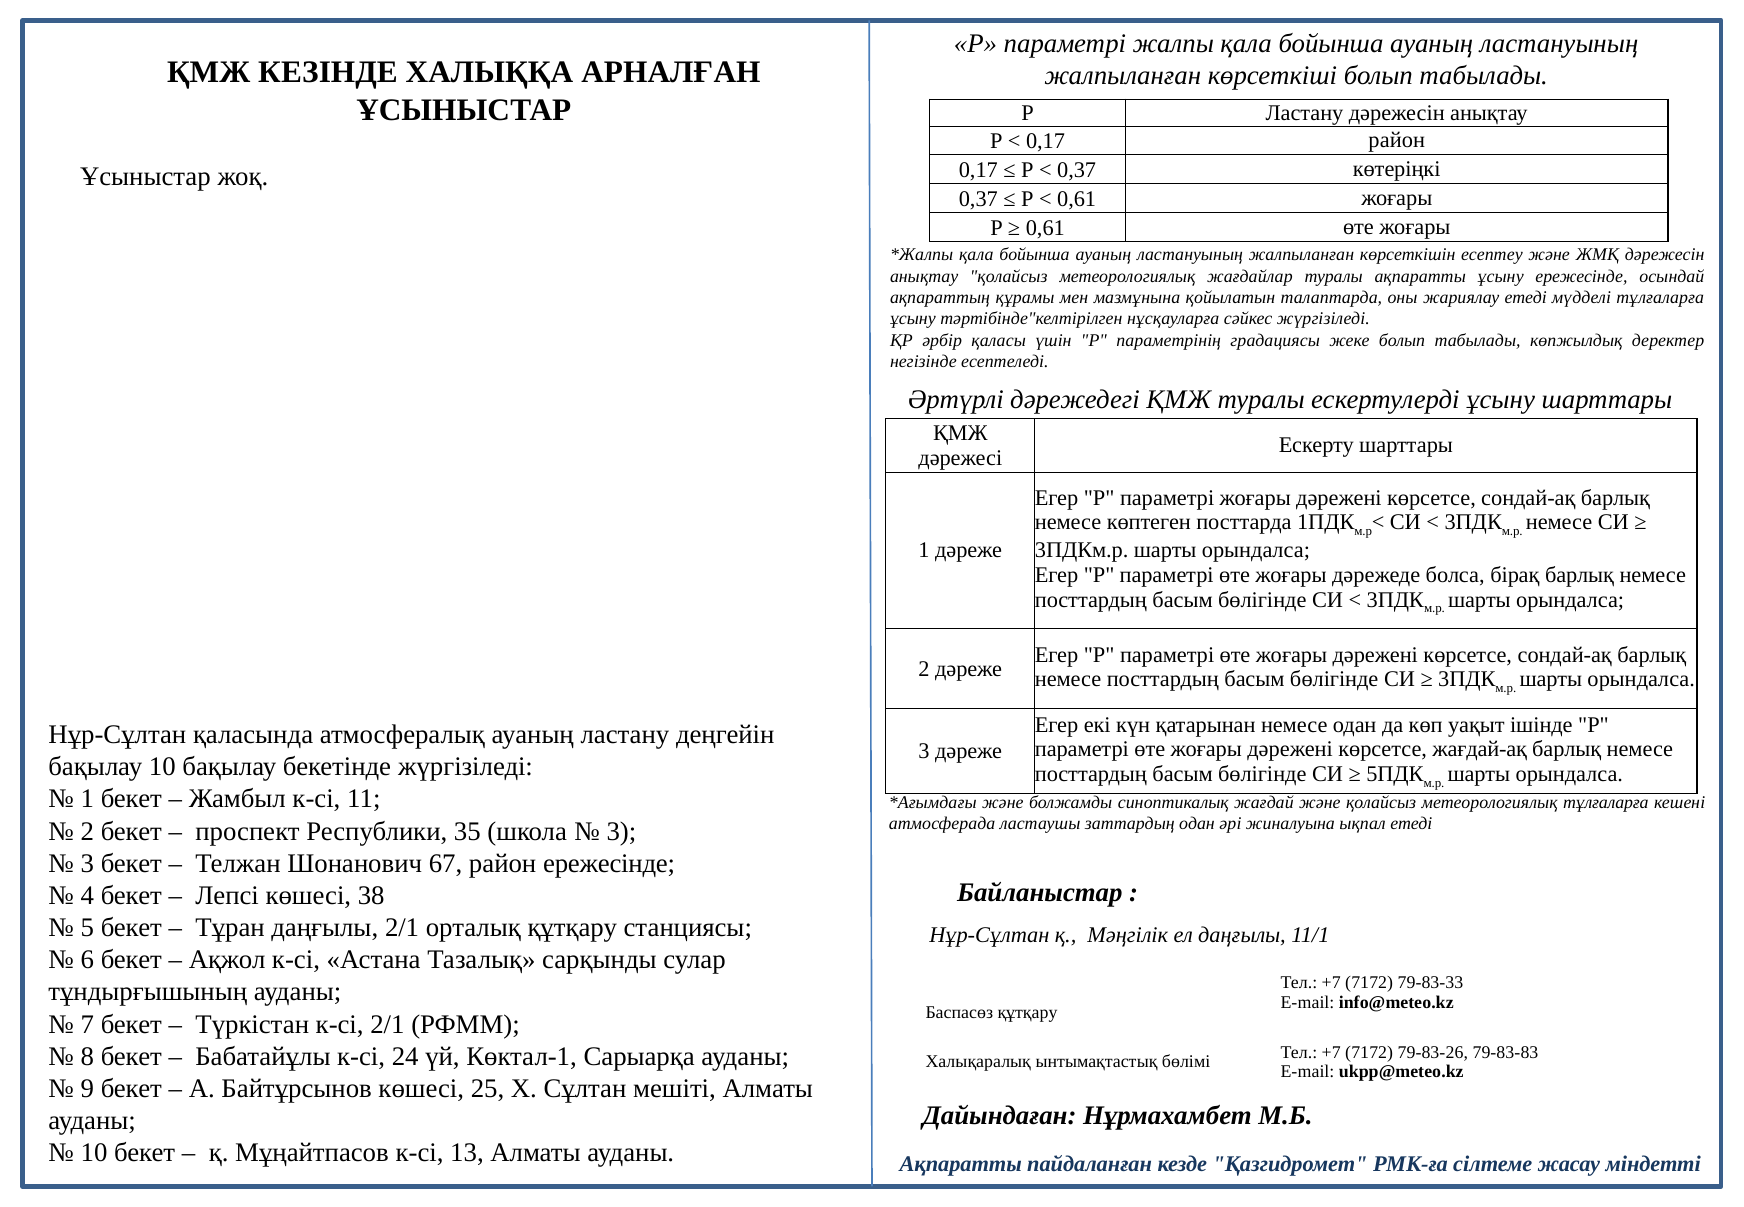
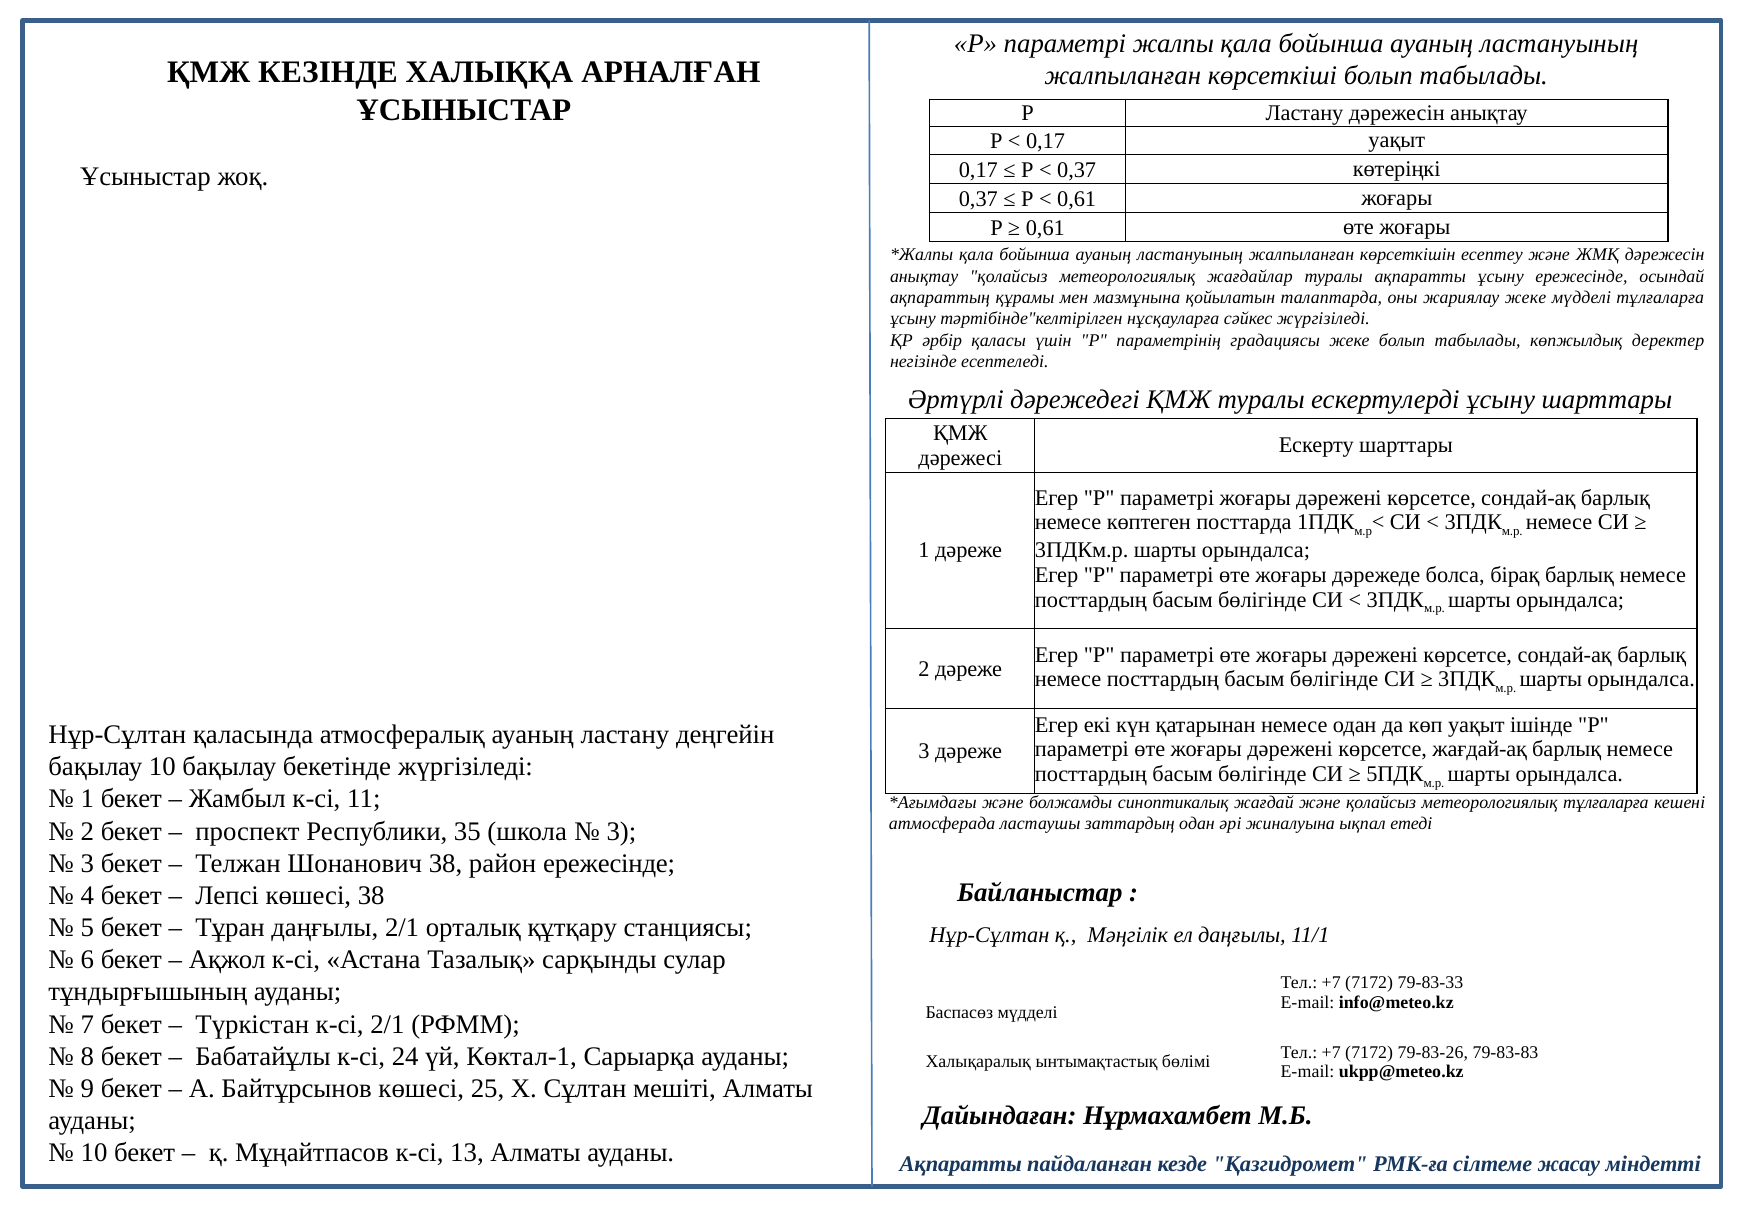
0,17 район: район -> уақыт (1397, 141)
жариялау етеді: етеді -> жеке (1526, 298)
Шонанович 67: 67 -> 38 (446, 864)
Баспасөз құтқару: құтқару -> мүдделі (1028, 1013)
